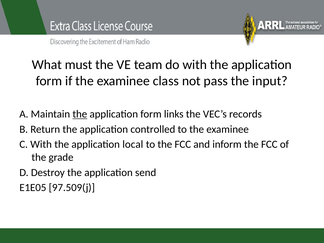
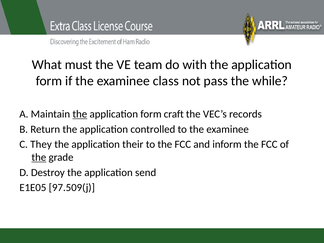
input: input -> while (270, 81)
links: links -> craft (174, 114)
C With: With -> They (41, 144)
local: local -> their (133, 144)
the underline: none -> present (39, 157)
